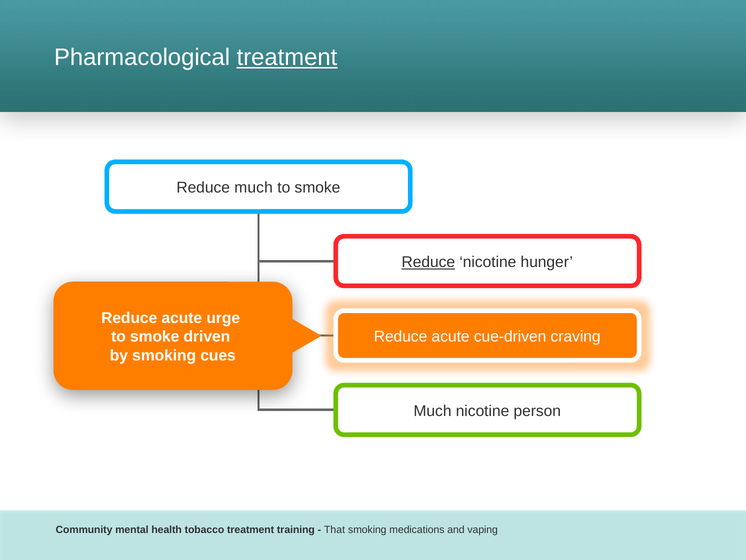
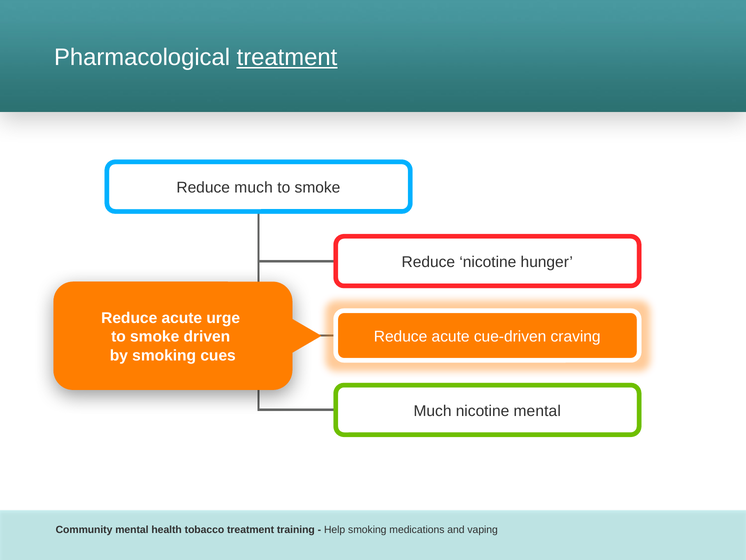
Reduce underline: present -> none (428, 262)
nicotine person: person -> mental (537, 411)
That: That -> Help (335, 529)
